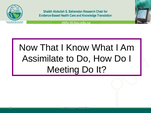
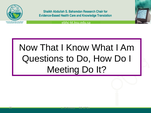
Assimilate: Assimilate -> Questions (43, 59)
